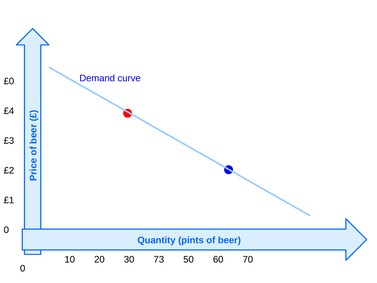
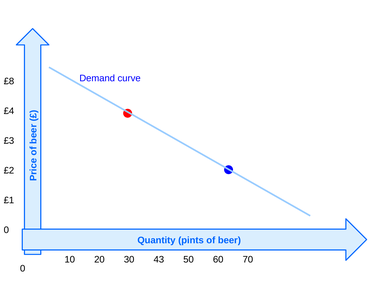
£0: £0 -> £8 (9, 81)
73: 73 -> 43 (159, 259)
